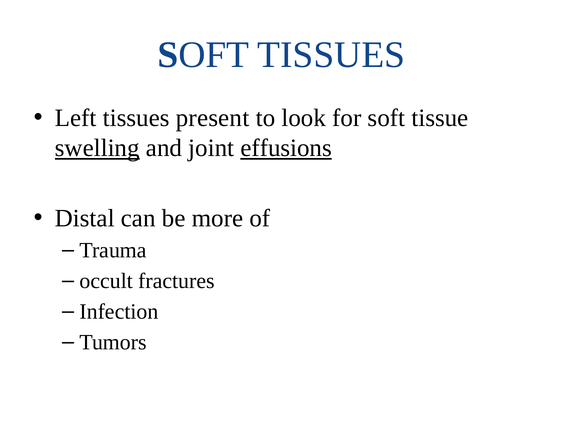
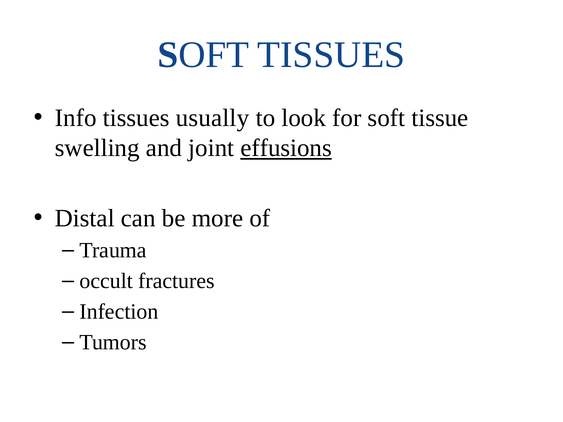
Left: Left -> Info (76, 118)
present: present -> usually (213, 118)
swelling underline: present -> none (97, 148)
